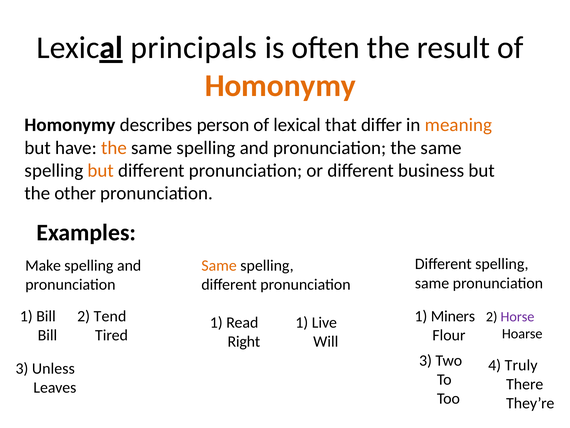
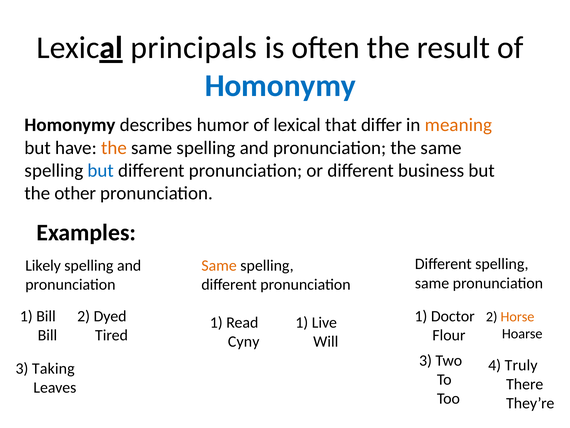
Homonymy colour: orange -> blue (280, 86)
person: person -> humor (223, 125)
but colour: orange -> blue (101, 170)
Make: Make -> Likely (43, 265)
Tend: Tend -> Dyed (110, 316)
Miners: Miners -> Doctor (453, 316)
Horse colour: purple -> orange (517, 316)
Right: Right -> Cyny (244, 341)
Unless: Unless -> Taking (53, 368)
